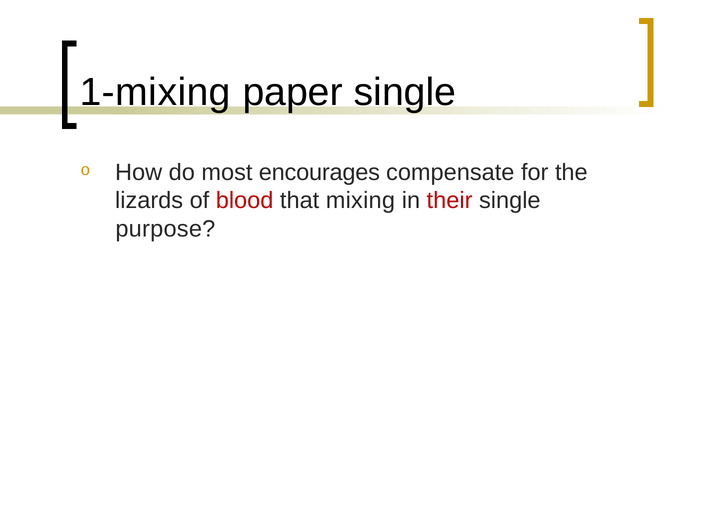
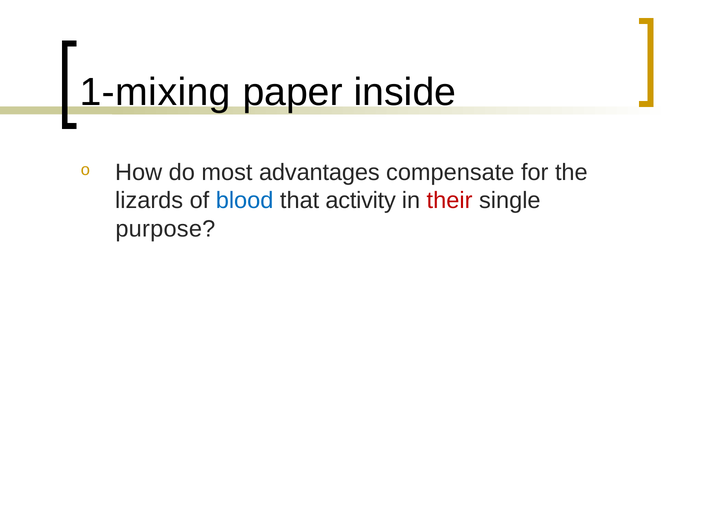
paper single: single -> inside (405, 92)
encourages: encourages -> advantages (319, 173)
blood colour: red -> blue (245, 201)
mixing: mixing -> activity (361, 201)
